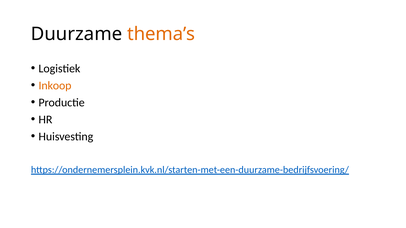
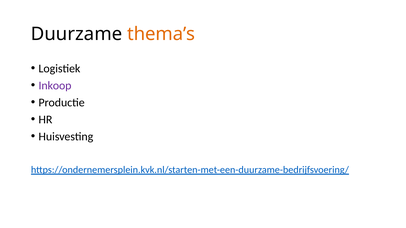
Inkoop colour: orange -> purple (55, 86)
